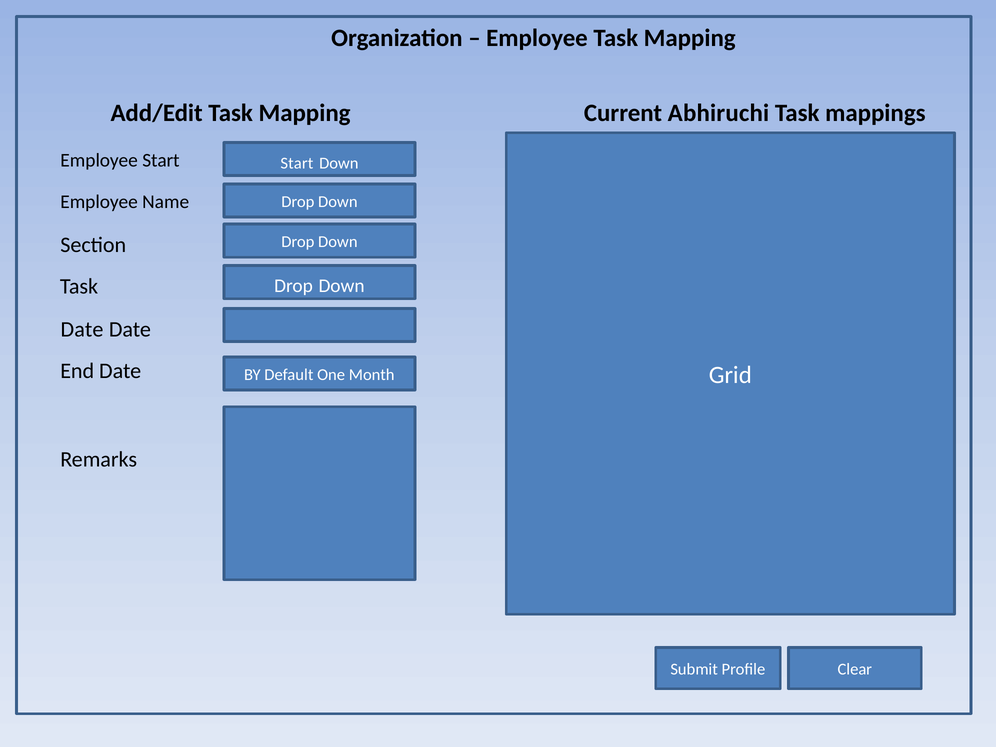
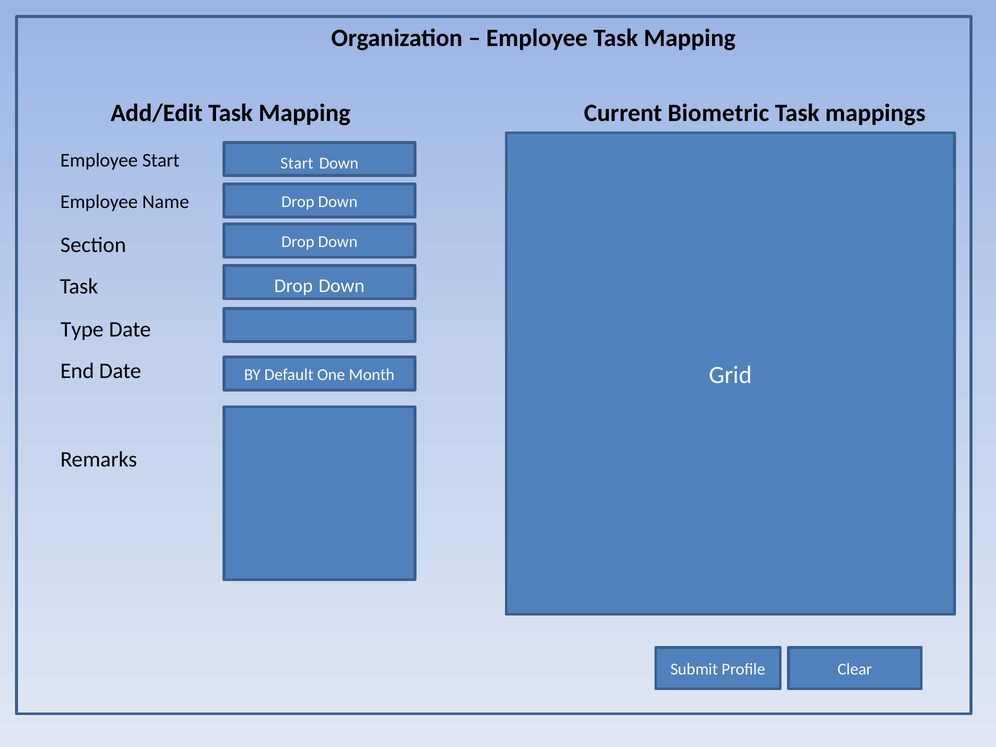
Abhiruchi: Abhiruchi -> Biometric (718, 113)
Date: Date -> Type (82, 330)
